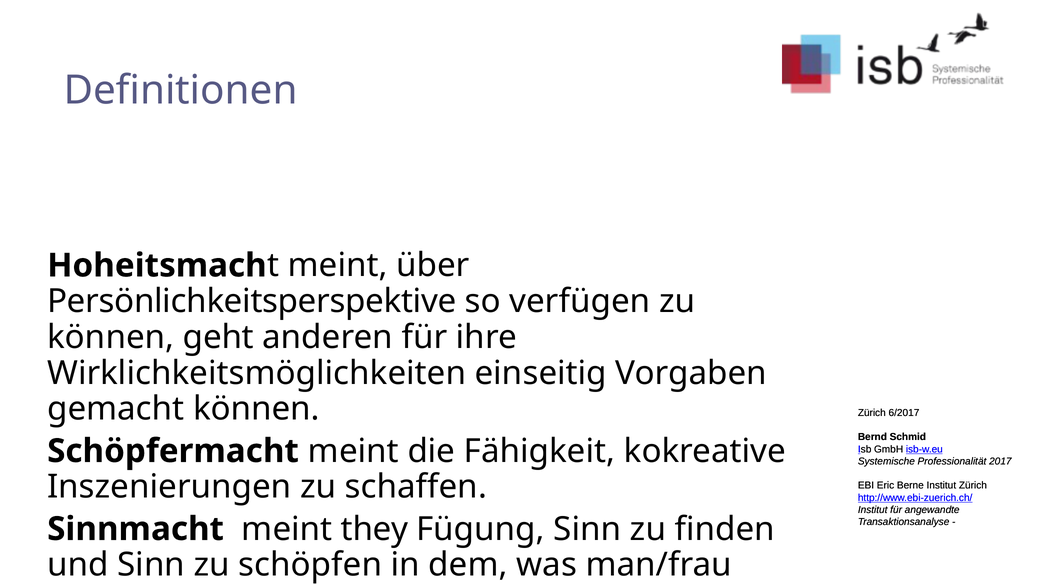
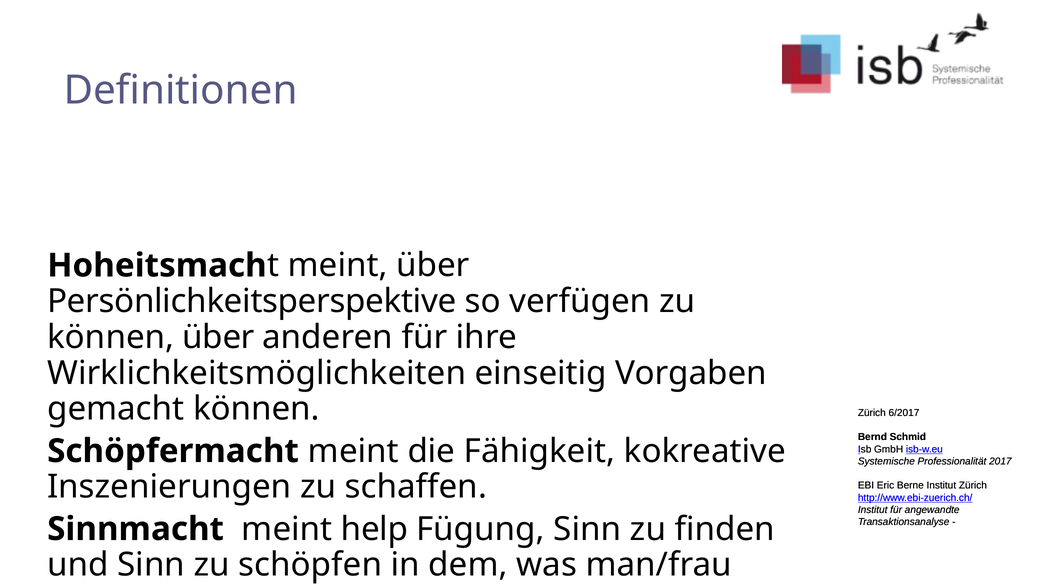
können geht: geht -> über (218, 337)
they: they -> help (374, 529)
